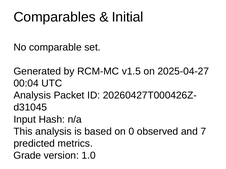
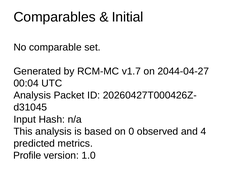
v1.5: v1.5 -> v1.7 (131, 72)
2025-04-27: 2025-04-27 -> 2044-04-27 (183, 72)
7: 7 -> 4 (203, 132)
Grade: Grade -> Profile (27, 156)
